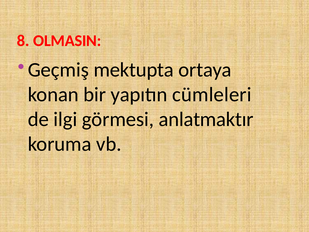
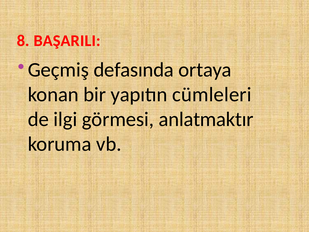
OLMASIN: OLMASIN -> BAŞARILI (67, 41)
mektupta: mektupta -> defasında (134, 70)
